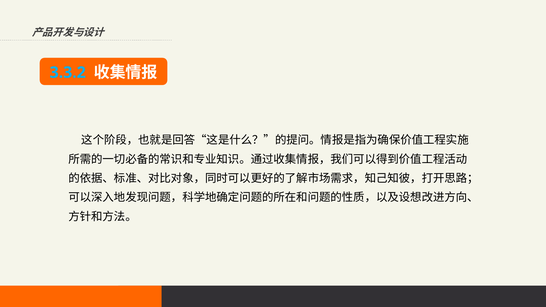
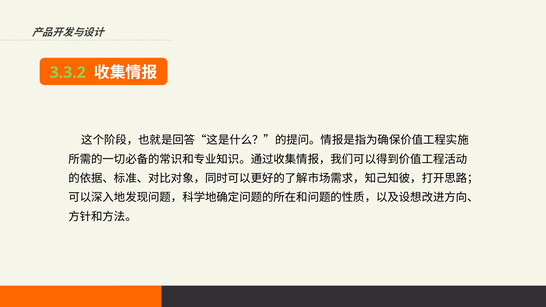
3.3.2 colour: light blue -> light green (68, 73)
